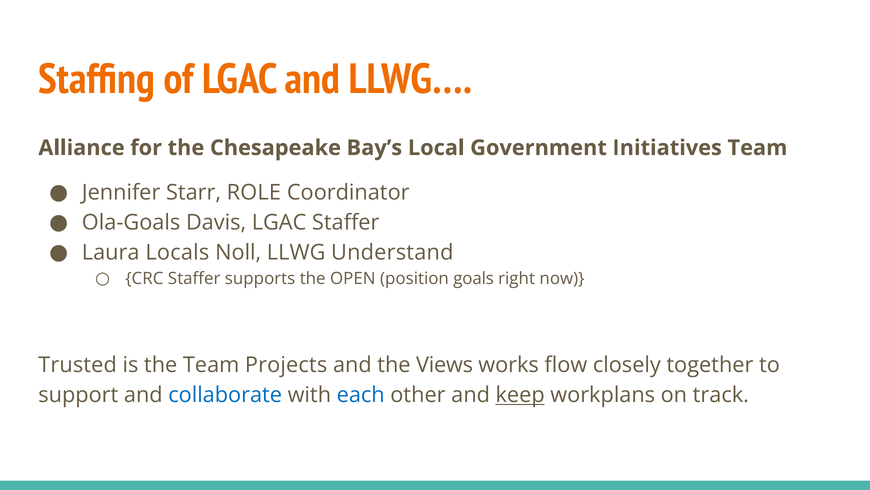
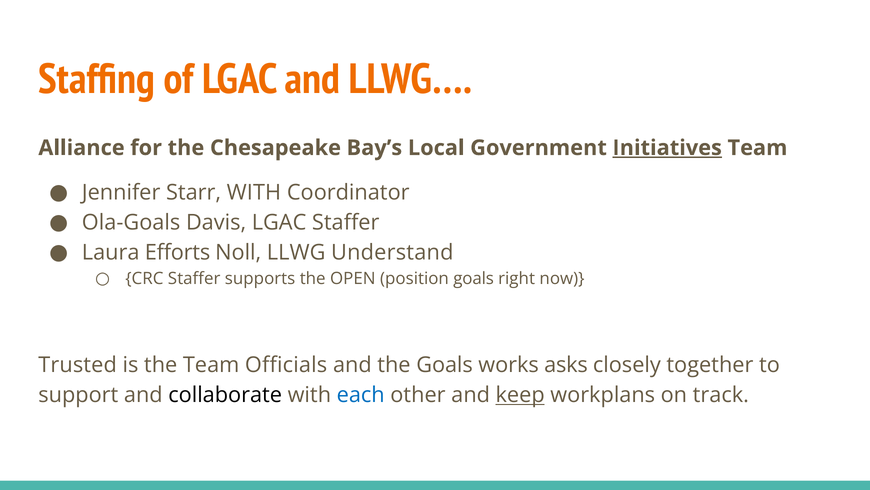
Initiatives underline: none -> present (667, 148)
Starr ROLE: ROLE -> WITH (254, 192)
Locals: Locals -> Efforts (178, 252)
Projects: Projects -> Officials (286, 365)
the Views: Views -> Goals (445, 365)
flow: flow -> asks (566, 365)
collaborate colour: blue -> black (225, 395)
